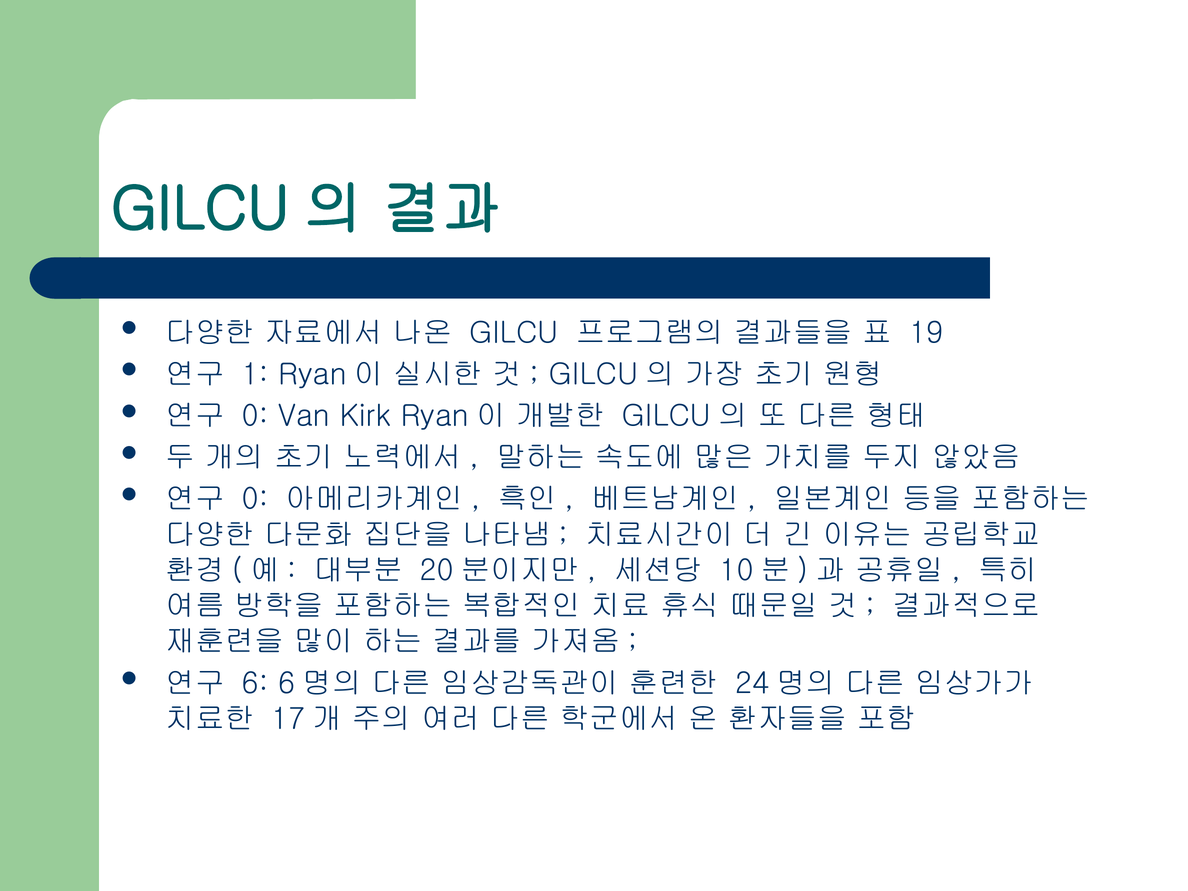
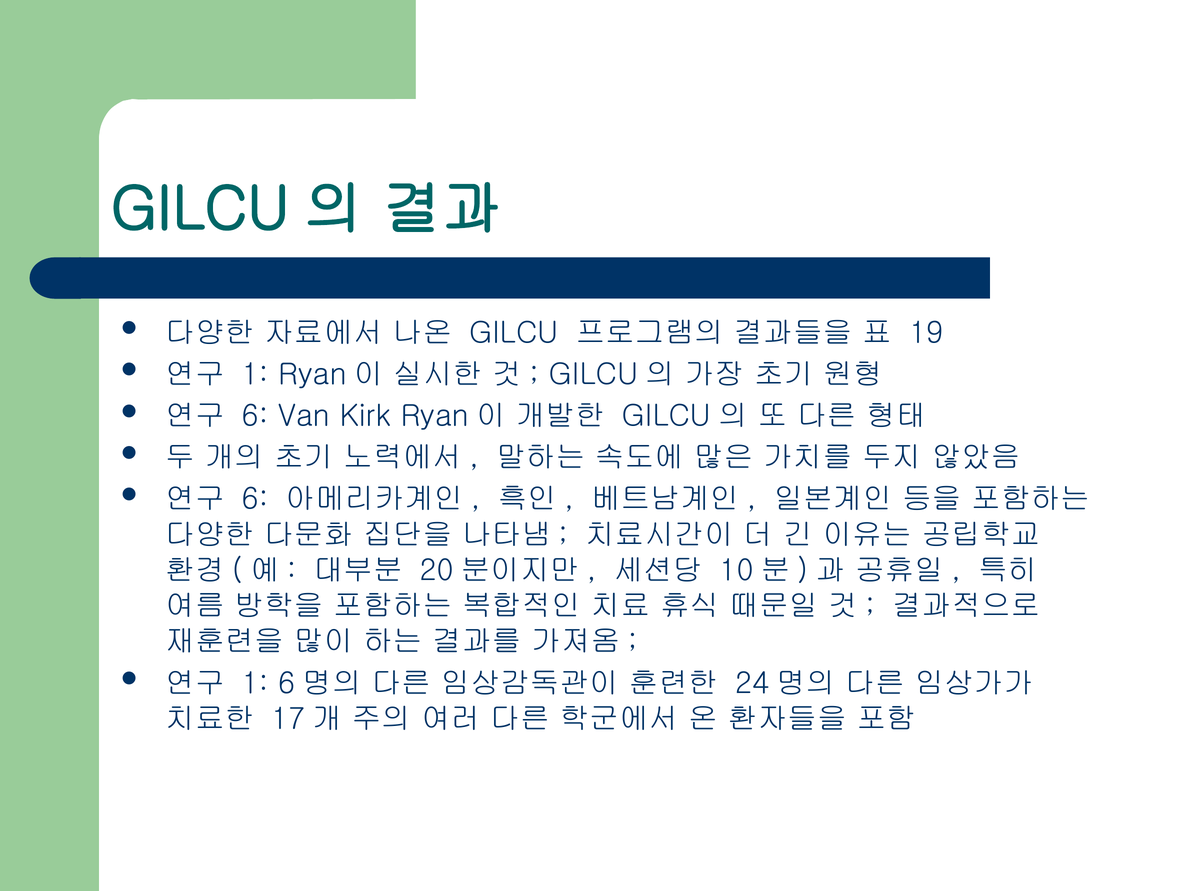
0: 0 -> 6 (255, 416)
0: 0 -> 6 (255, 499)
6: 6 -> 1 (255, 683)
